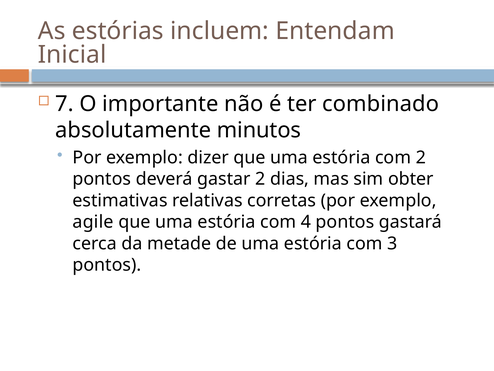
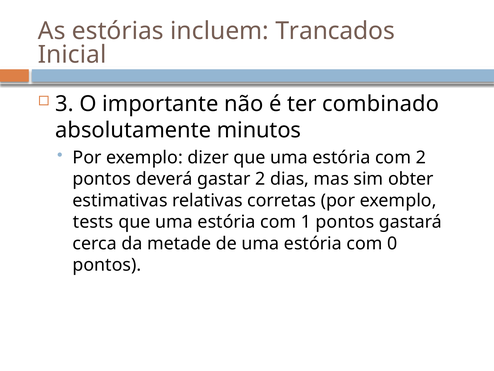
Entendam: Entendam -> Trancados (335, 31)
7: 7 -> 3 (64, 104)
agile: agile -> tests (93, 222)
4: 4 -> 1 (306, 222)
3: 3 -> 0 (392, 243)
